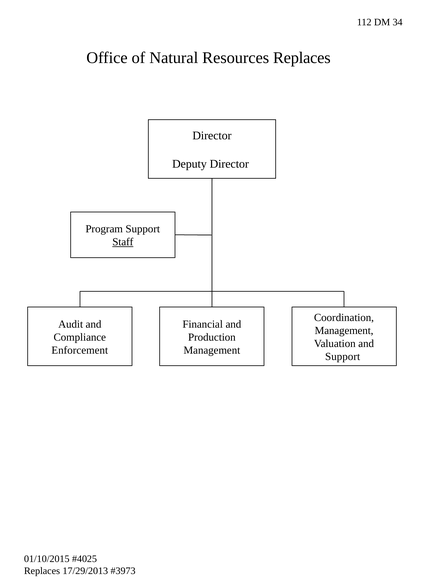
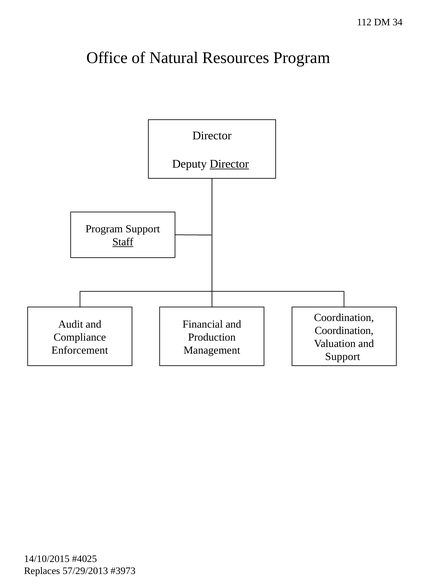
Resources Replaces: Replaces -> Program (302, 58)
Director underline: none -> present (229, 164)
Management: Management -> Coordination (344, 331)
01/10/2015: 01/10/2015 -> 14/10/2015 (47, 559)
17/29/2013: 17/29/2013 -> 57/29/2013 (85, 571)
